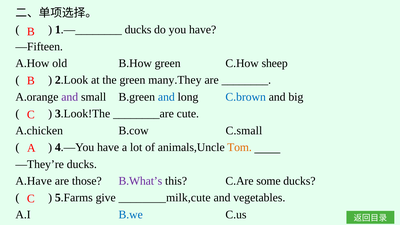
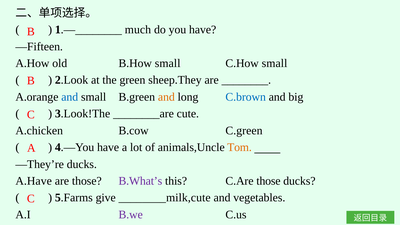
1.—________ ducks: ducks -> much (138, 30)
B.How green: green -> small (168, 63)
C.How sheep: sheep -> small (275, 63)
many.They: many.They -> sheep.They (175, 80)
and colour: purple -> blue (70, 97)
and colour: blue -> orange (166, 97)
C.small: C.small -> C.green (244, 131)
C.Are some: some -> those (268, 181)
B.we colour: blue -> purple (131, 215)
